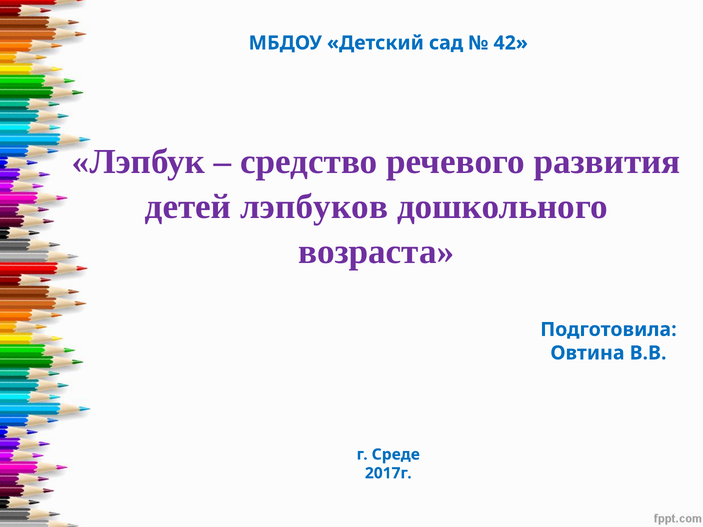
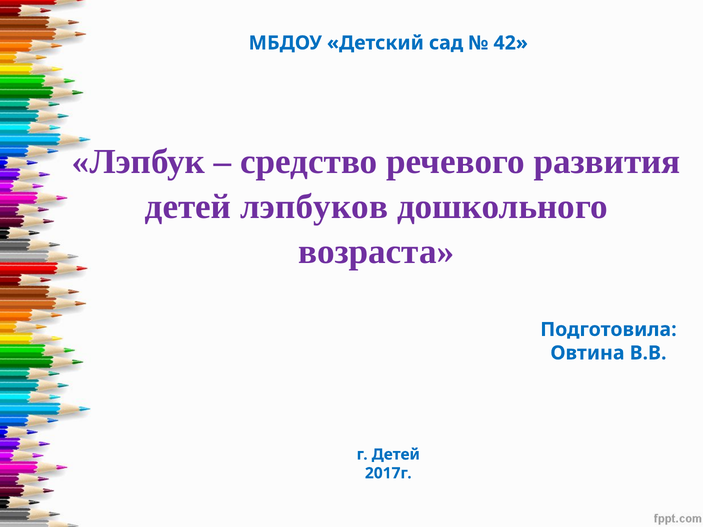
г Среде: Среде -> Детей (396, 455)
